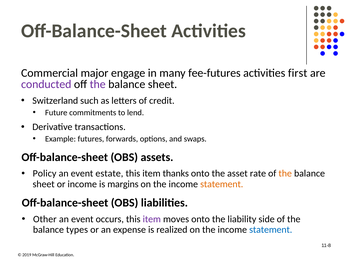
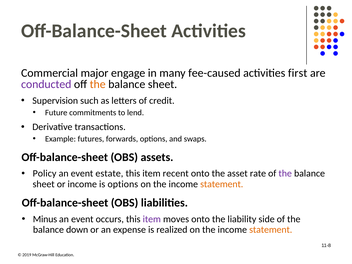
fee-futures: fee-futures -> fee-caused (214, 73)
the colour: purple -> orange (98, 84)
Switzerland: Switzerland -> Supervision (55, 101)
thanks: thanks -> recent (176, 173)
the colour: orange -> purple (285, 173)
is margins: margins -> options (123, 184)
Other: Other -> Minus (45, 219)
types: types -> down (77, 230)
statement colour: blue -> orange (271, 230)
